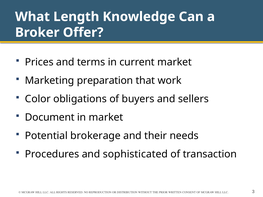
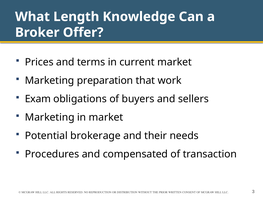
Color: Color -> Exam (38, 99)
Document: Document -> Marketing (50, 118)
sophisticated: sophisticated -> compensated (135, 154)
